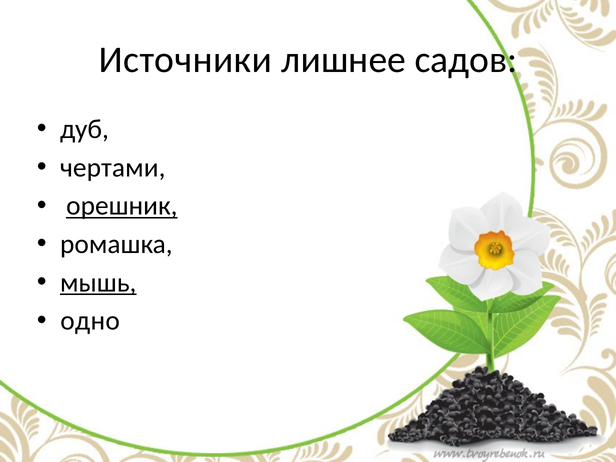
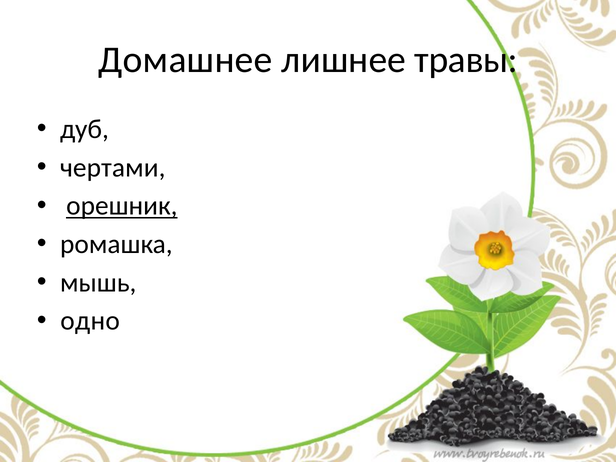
Источники: Источники -> Домашнее (185, 60)
садов: садов -> травы (466, 60)
мышь underline: present -> none (98, 283)
